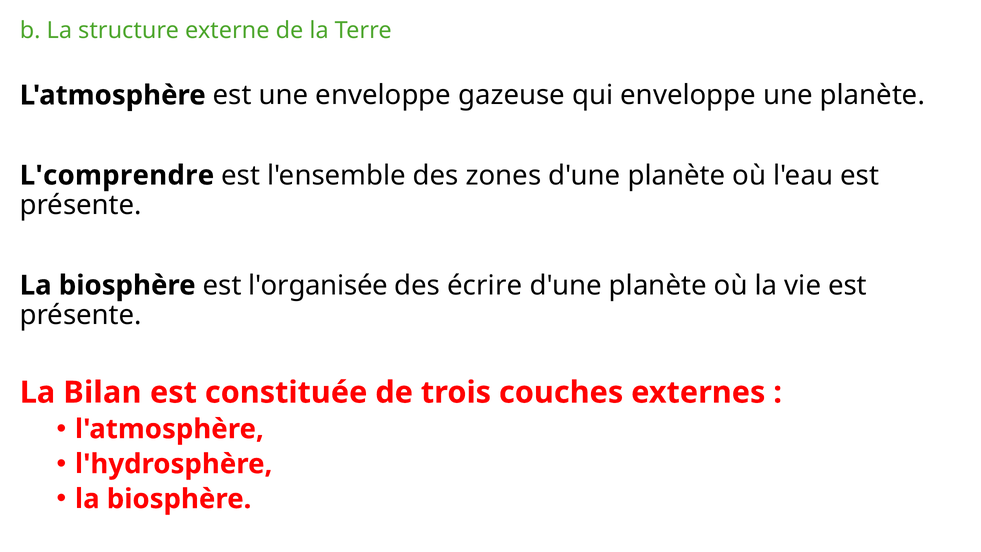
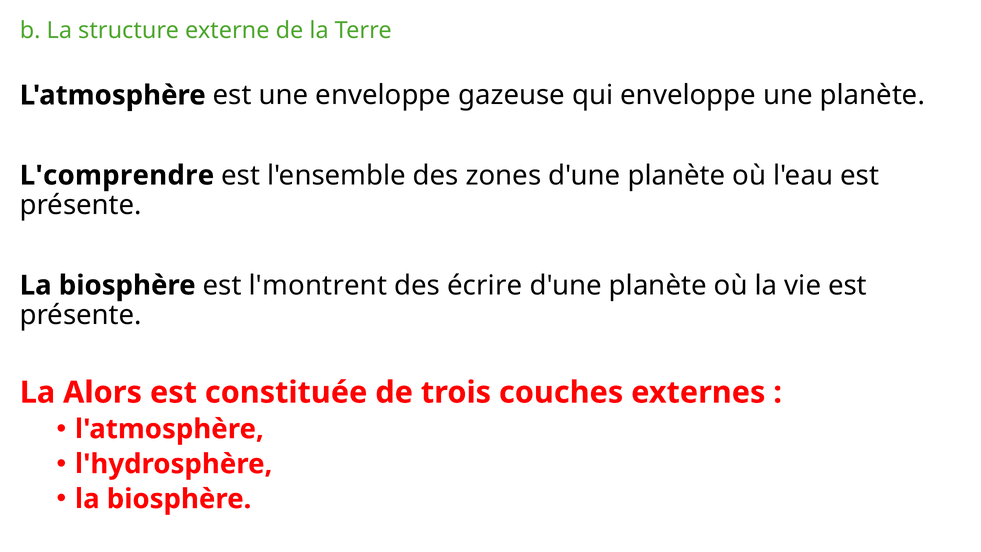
l'organisée: l'organisée -> l'montrent (318, 285)
Bilan: Bilan -> Alors (103, 392)
